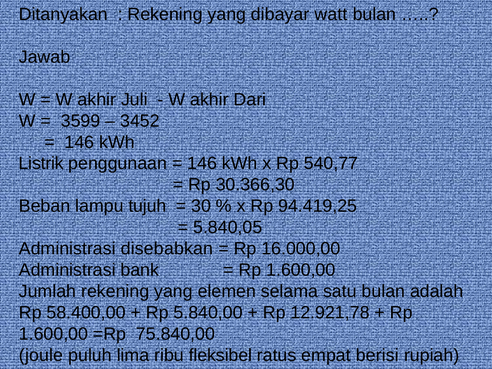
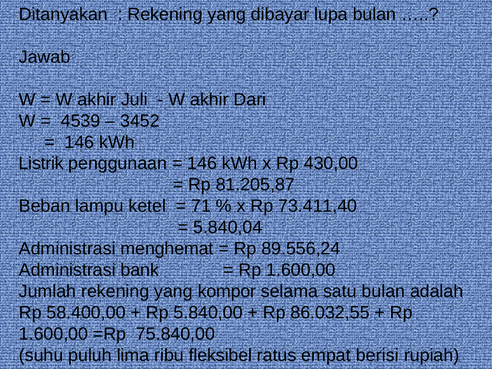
watt: watt -> lupa (331, 14)
3599: 3599 -> 4539 (81, 121)
540,77: 540,77 -> 430,00 (331, 163)
30.366,30: 30.366,30 -> 81.205,87 (255, 185)
tujuh: tujuh -> ketel (147, 206)
30: 30 -> 71 (201, 206)
94.419,25: 94.419,25 -> 73.411,40 (318, 206)
5.840,05: 5.840,05 -> 5.840,04 (228, 227)
disebabkan: disebabkan -> menghemat (167, 249)
16.000,00: 16.000,00 -> 89.556,24 (301, 249)
elemen: elemen -> kompor (227, 291)
12.921,78: 12.921,78 -> 86.032,55 (330, 313)
joule: joule -> suhu (41, 355)
